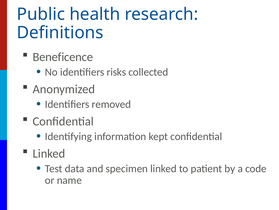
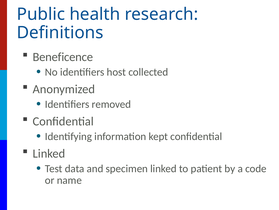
risks: risks -> host (116, 72)
